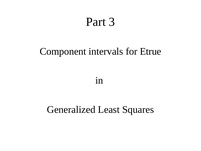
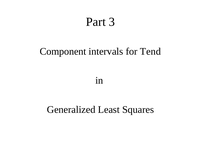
Etrue: Etrue -> Tend (150, 51)
